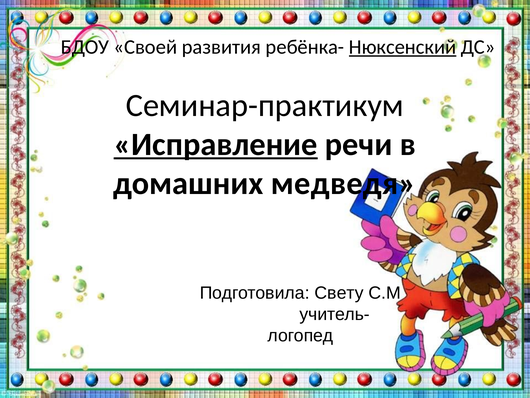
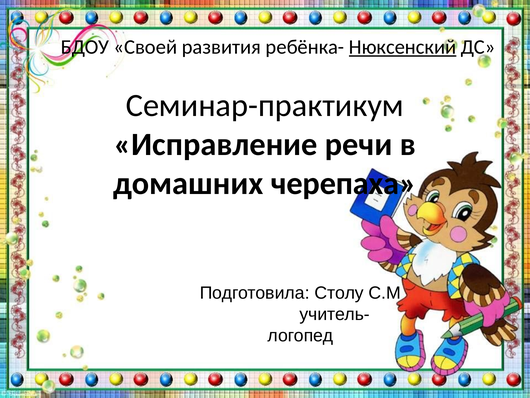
Исправление underline: present -> none (216, 144)
медведя: медведя -> черепаха (344, 183)
Свету: Свету -> Столу (339, 293)
